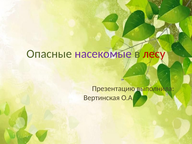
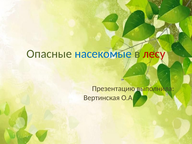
насекомые colour: purple -> blue (103, 54)
